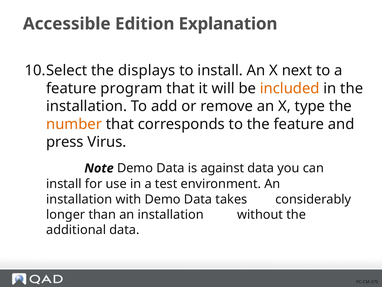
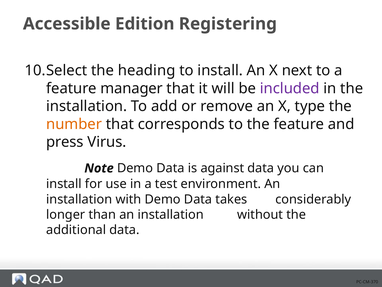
Explanation: Explanation -> Registering (228, 24)
displays: displays -> heading (147, 70)
program: program -> manager (132, 88)
included colour: orange -> purple (290, 88)
